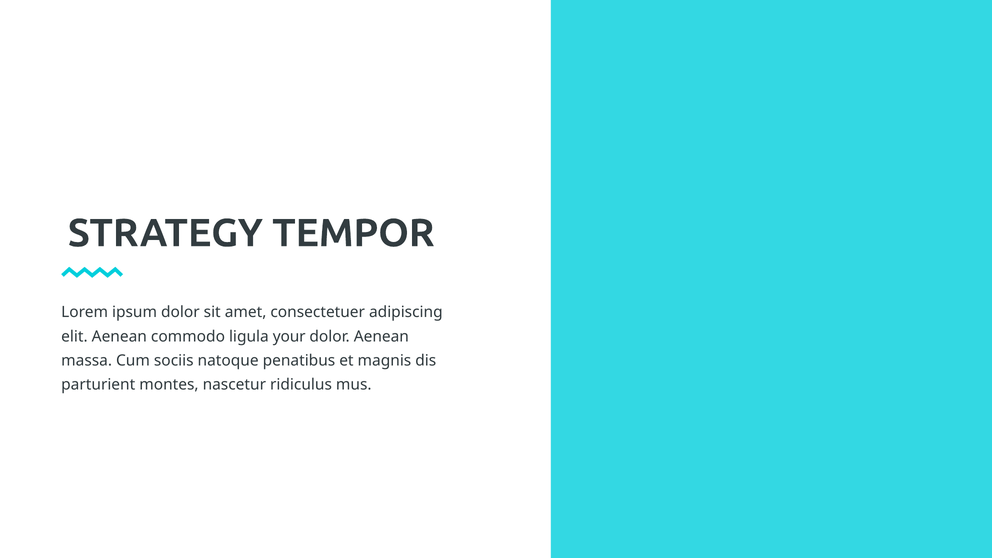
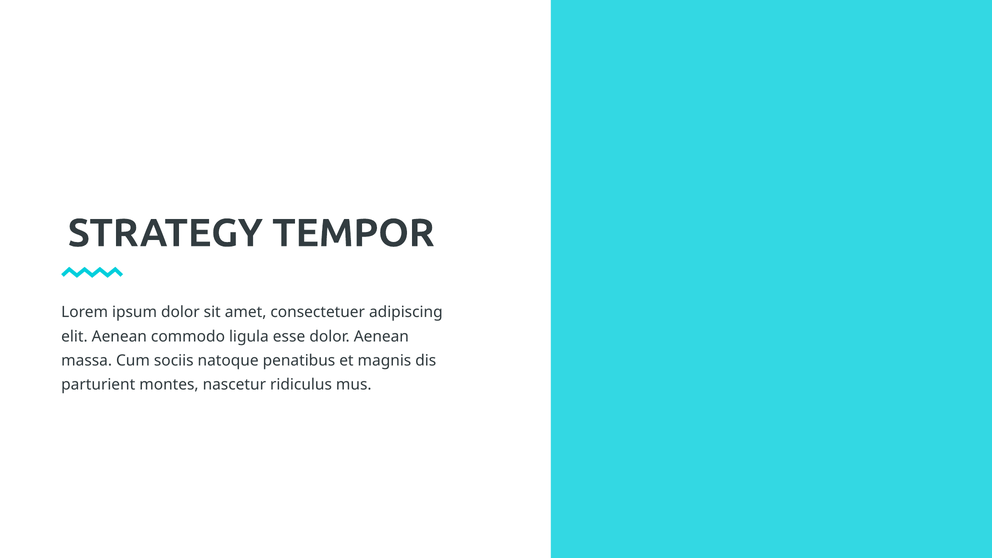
your: your -> esse (289, 336)
